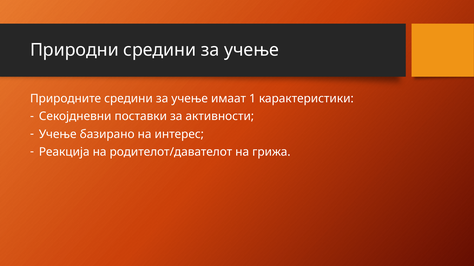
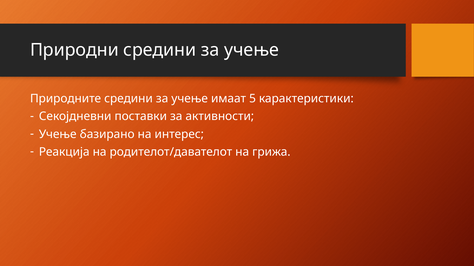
1: 1 -> 5 (252, 99)
